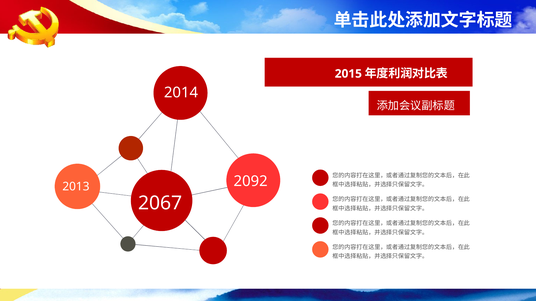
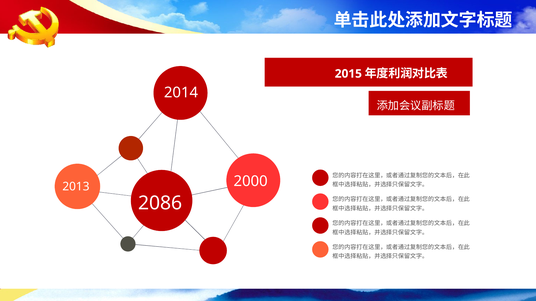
2092: 2092 -> 2000 (251, 181)
2067: 2067 -> 2086 (160, 203)
